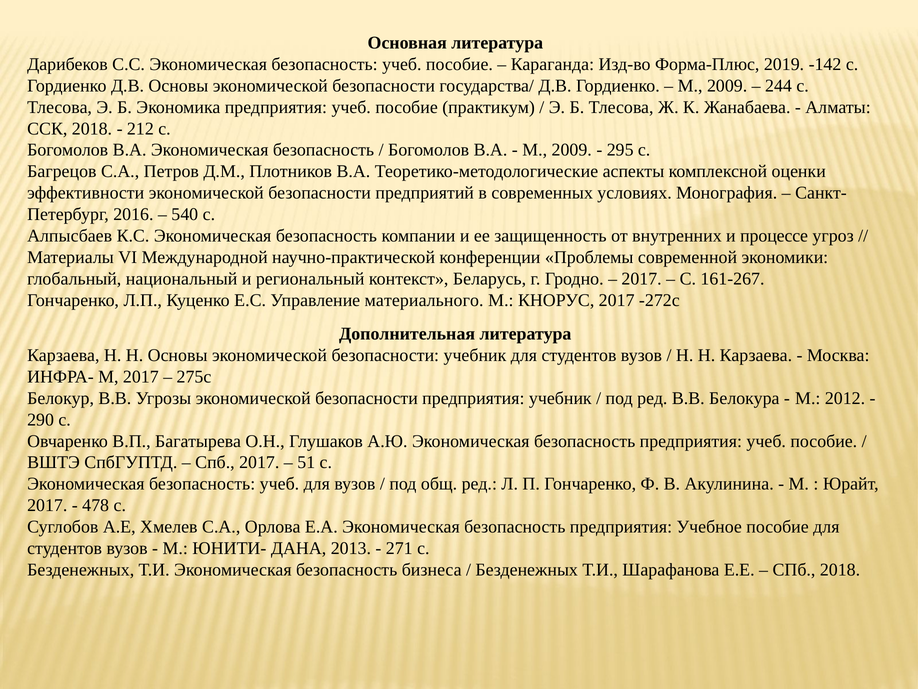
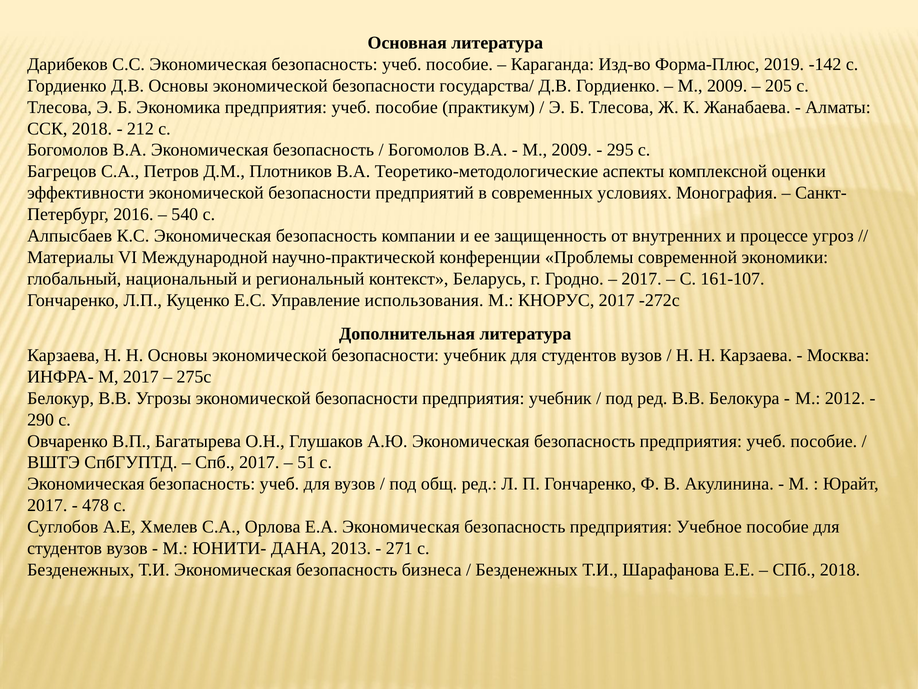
244: 244 -> 205 (779, 86)
161-267: 161-267 -> 161-107 (732, 279)
материального: материального -> использования (424, 300)
